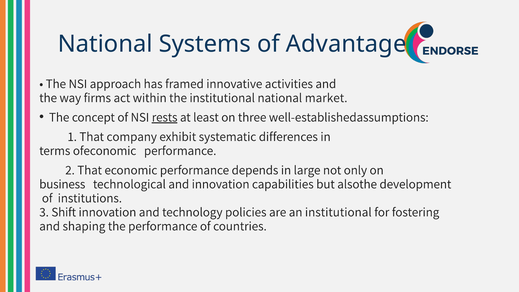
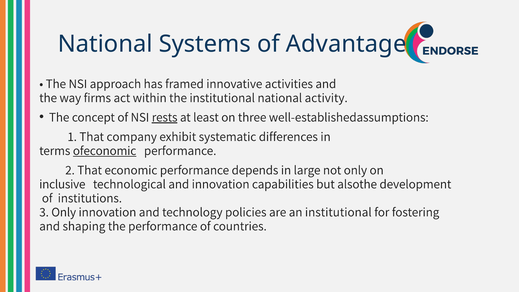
market: market -> activity (326, 98)
ofeconomic underline: none -> present (105, 151)
business: business -> inclusive (62, 184)
3 Shift: Shift -> Only (64, 212)
